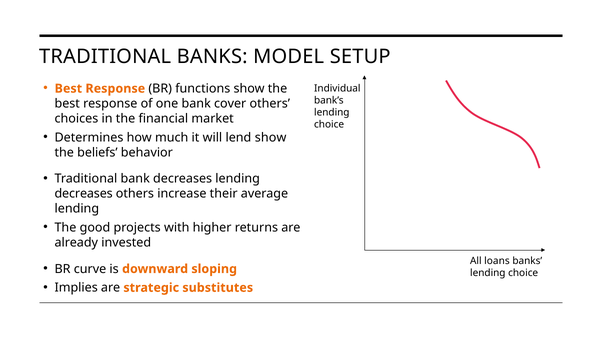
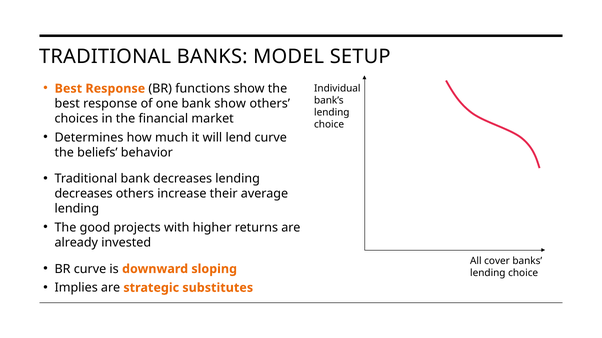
bank cover: cover -> show (230, 104)
lend show: show -> curve (271, 138)
loans: loans -> cover (497, 261)
